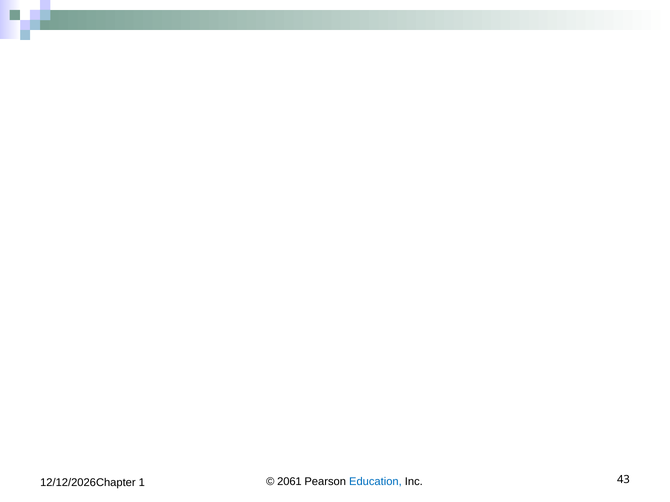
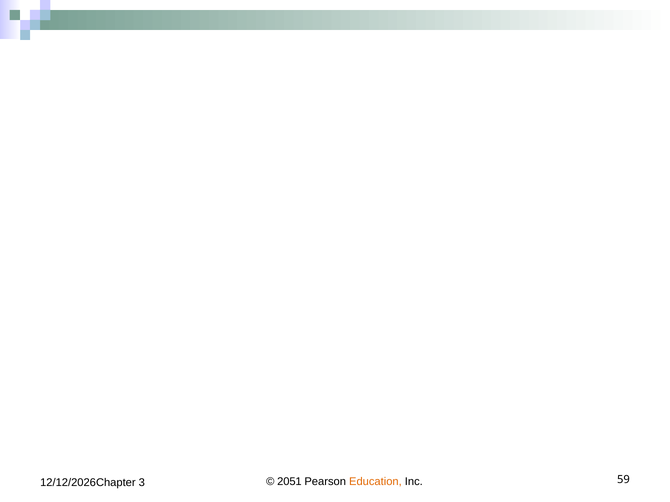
2061: 2061 -> 2051 (289, 482)
Education colour: blue -> orange (375, 482)
43: 43 -> 59 (623, 480)
1: 1 -> 3 (142, 483)
